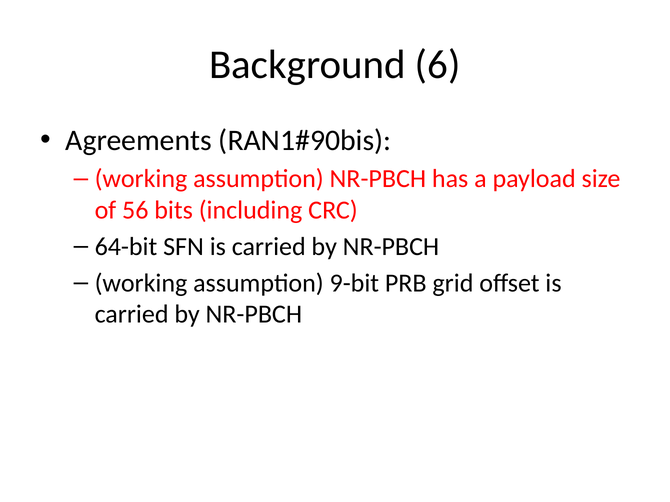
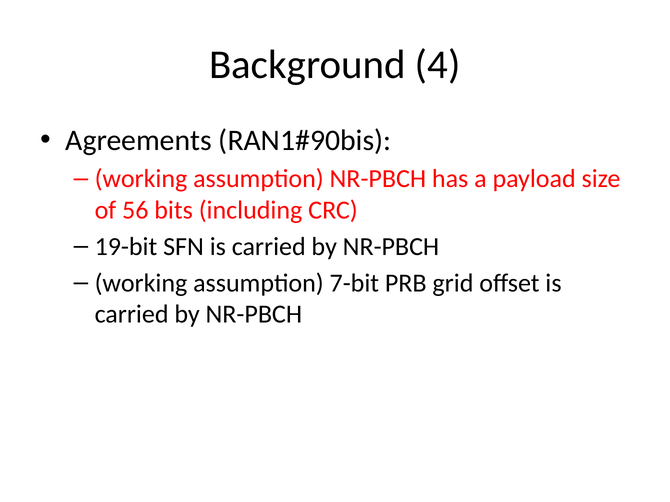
6: 6 -> 4 (438, 65)
64-bit: 64-bit -> 19-bit (126, 247)
9-bit: 9-bit -> 7-bit (354, 283)
